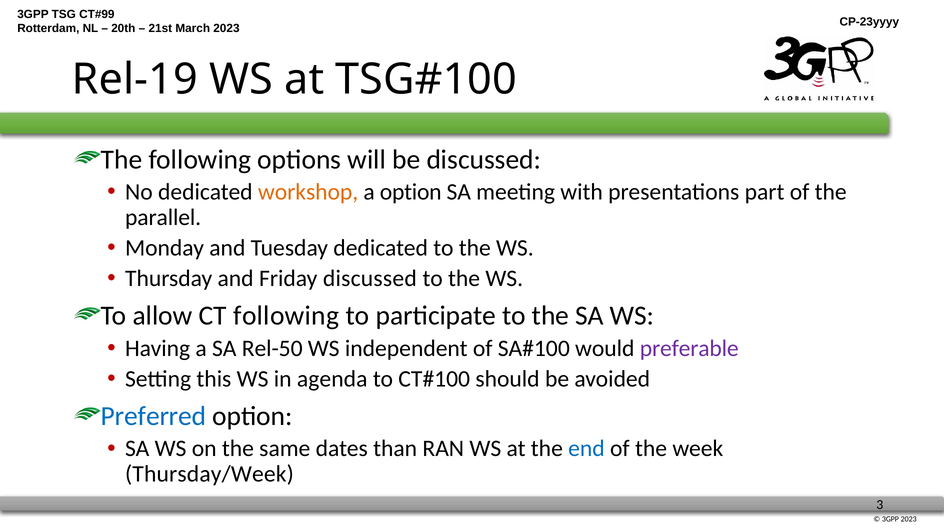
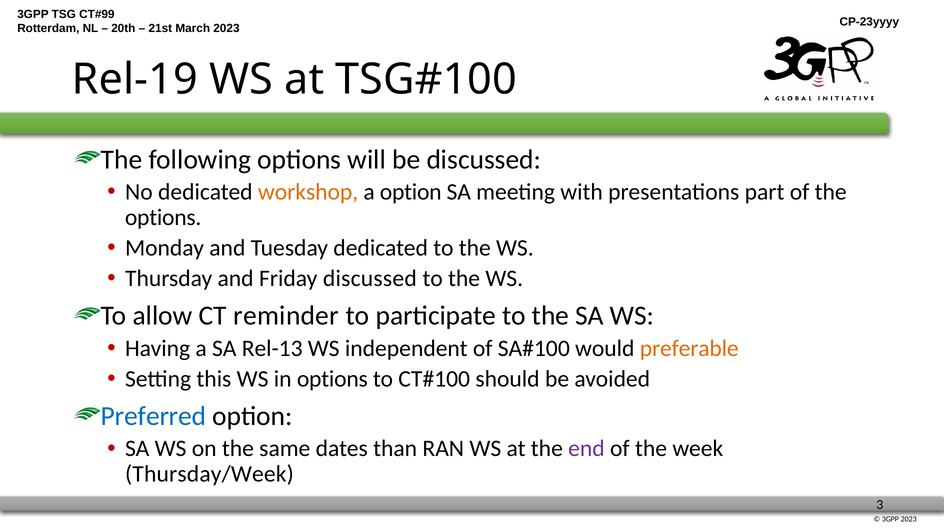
parallel: parallel -> options (163, 218)
CT following: following -> reminder (286, 316)
Rel-50: Rel-50 -> Rel-13 (272, 348)
preferable colour: purple -> orange (689, 348)
in agenda: agenda -> options (332, 379)
end colour: blue -> purple (586, 449)
